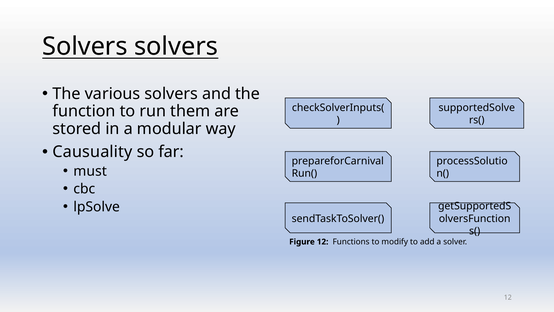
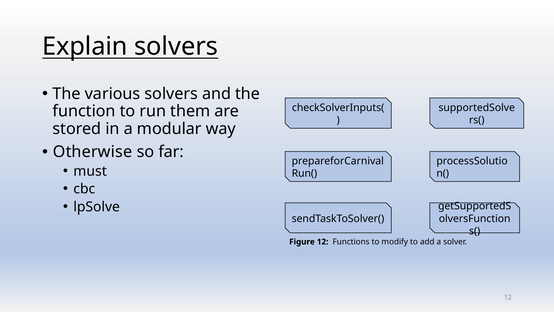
Solvers: Solvers -> Explain (85, 47)
Causuality: Causuality -> Otherwise (93, 152)
